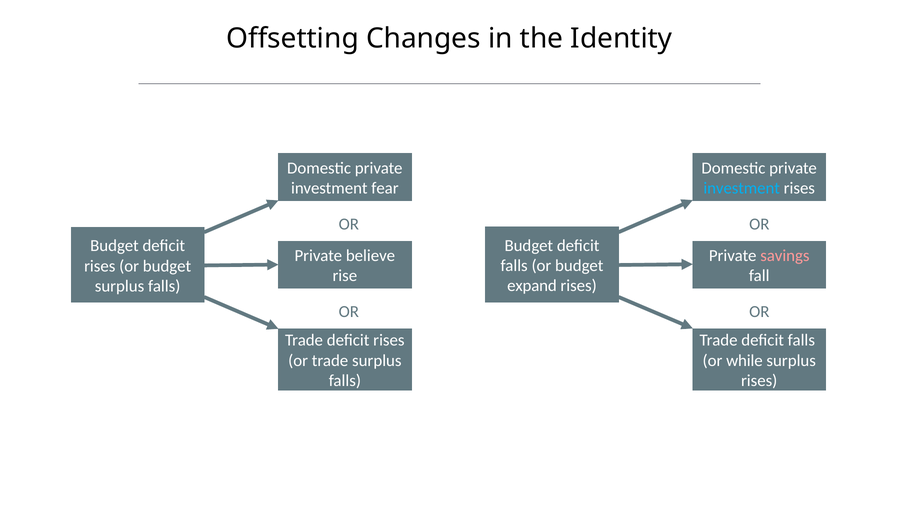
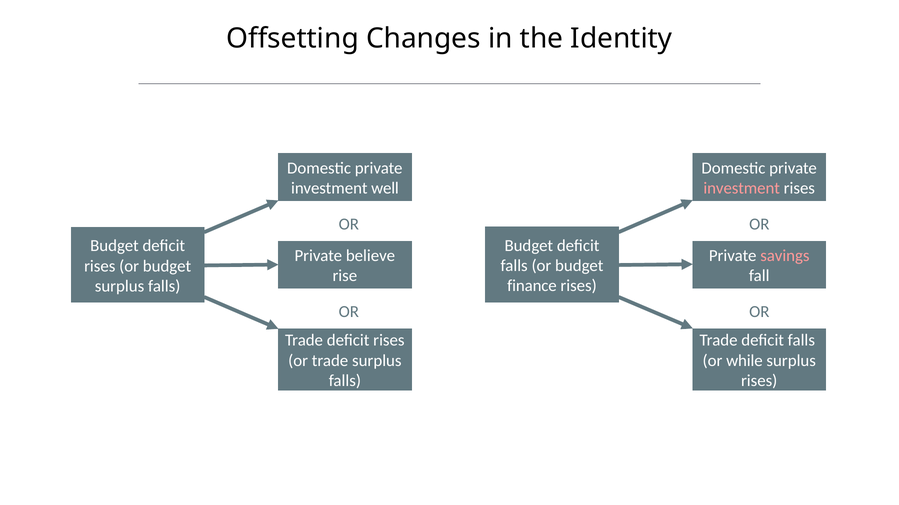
fear: fear -> well (385, 189)
investment colour: light blue -> pink (742, 189)
expand: expand -> finance (532, 286)
